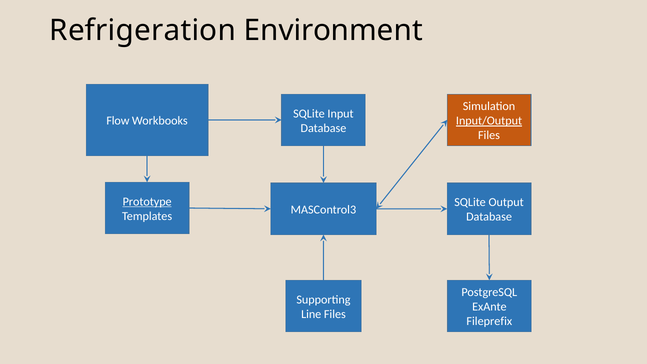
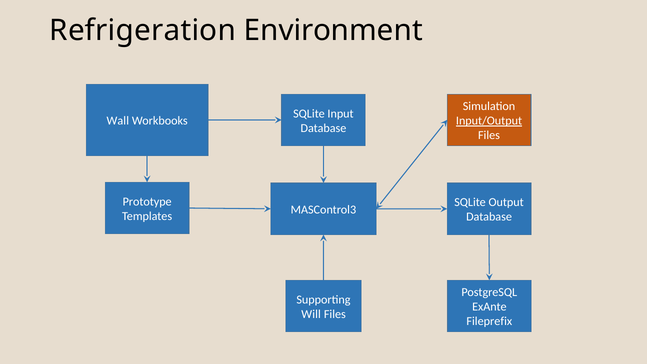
Flow: Flow -> Wall (118, 121)
Prototype underline: present -> none (147, 202)
Line: Line -> Will (311, 314)
